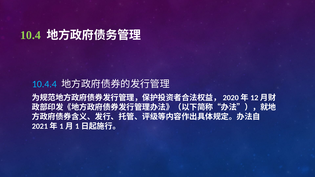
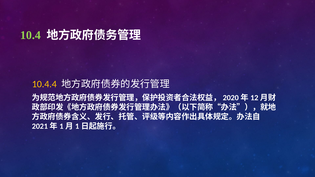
10.4.4 colour: light blue -> yellow (44, 84)
